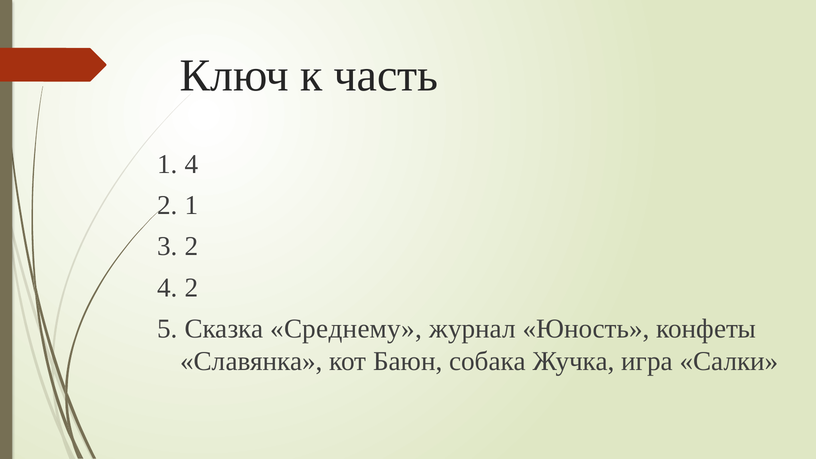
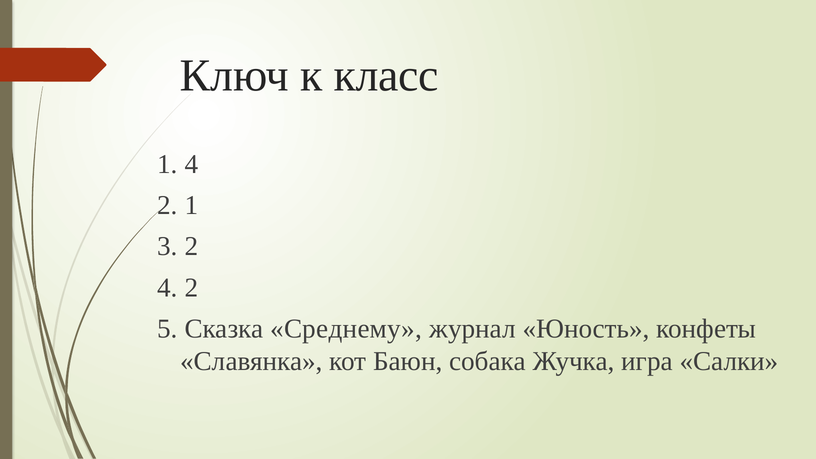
часть: часть -> класс (386, 76)
